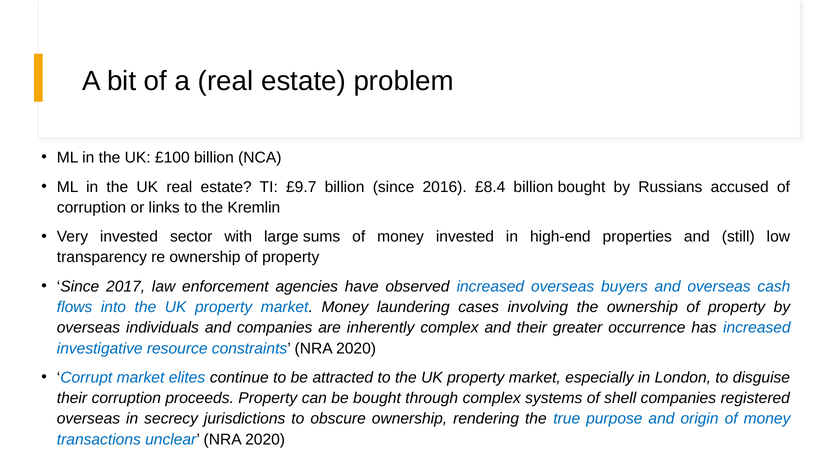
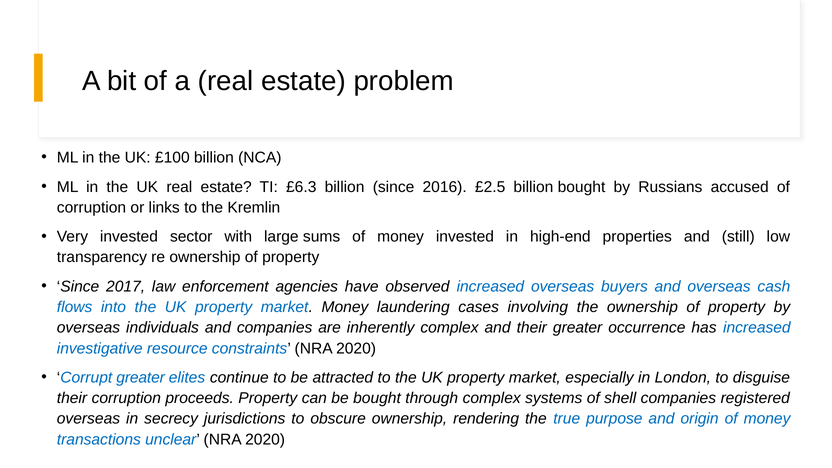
£9.7: £9.7 -> £6.3 (301, 187)
£8.4: £8.4 -> £2.5 (490, 187)
Corrupt market: market -> greater (141, 378)
